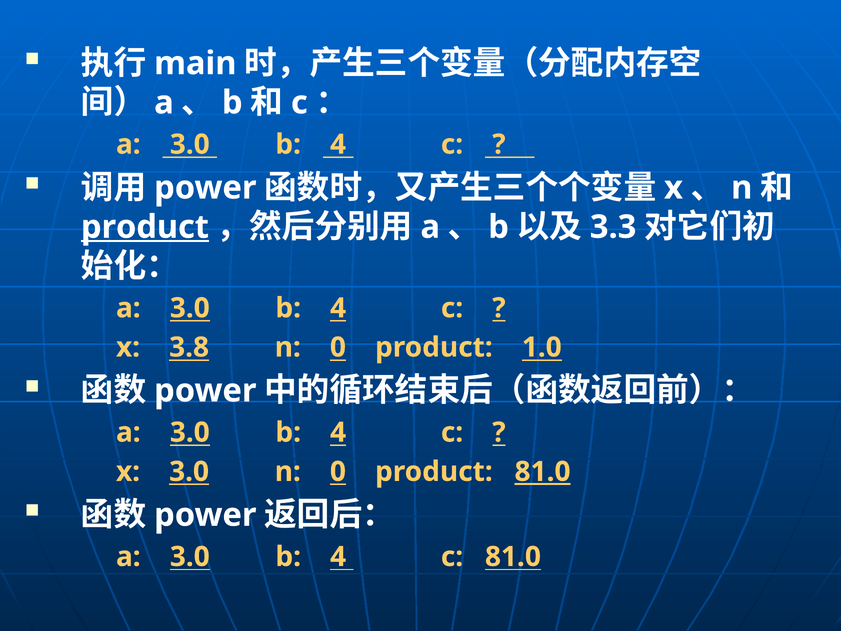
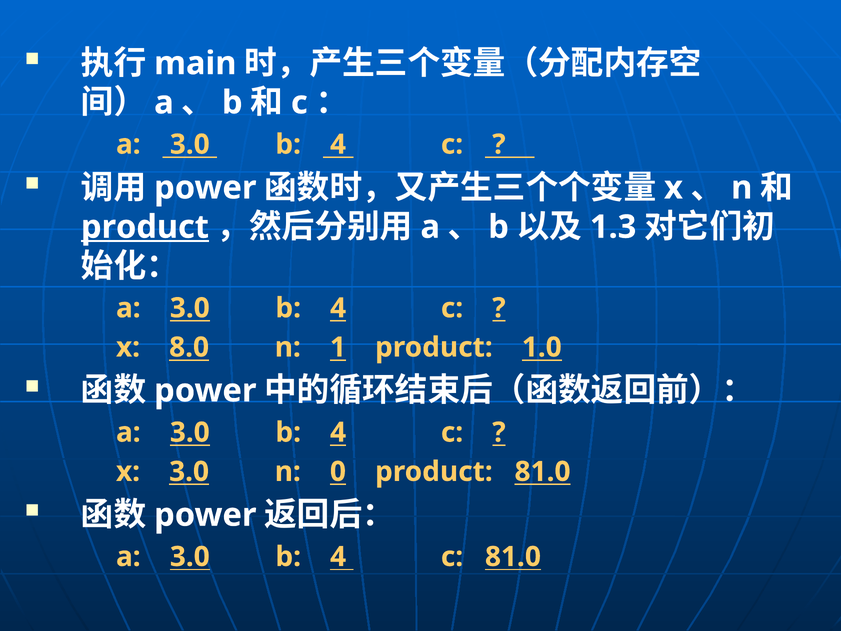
3.3: 3.3 -> 1.3 (613, 227)
3.8: 3.8 -> 8.0 (189, 347)
0: 0 -> 1 (338, 347)
81.0 underline: present -> none (543, 471)
